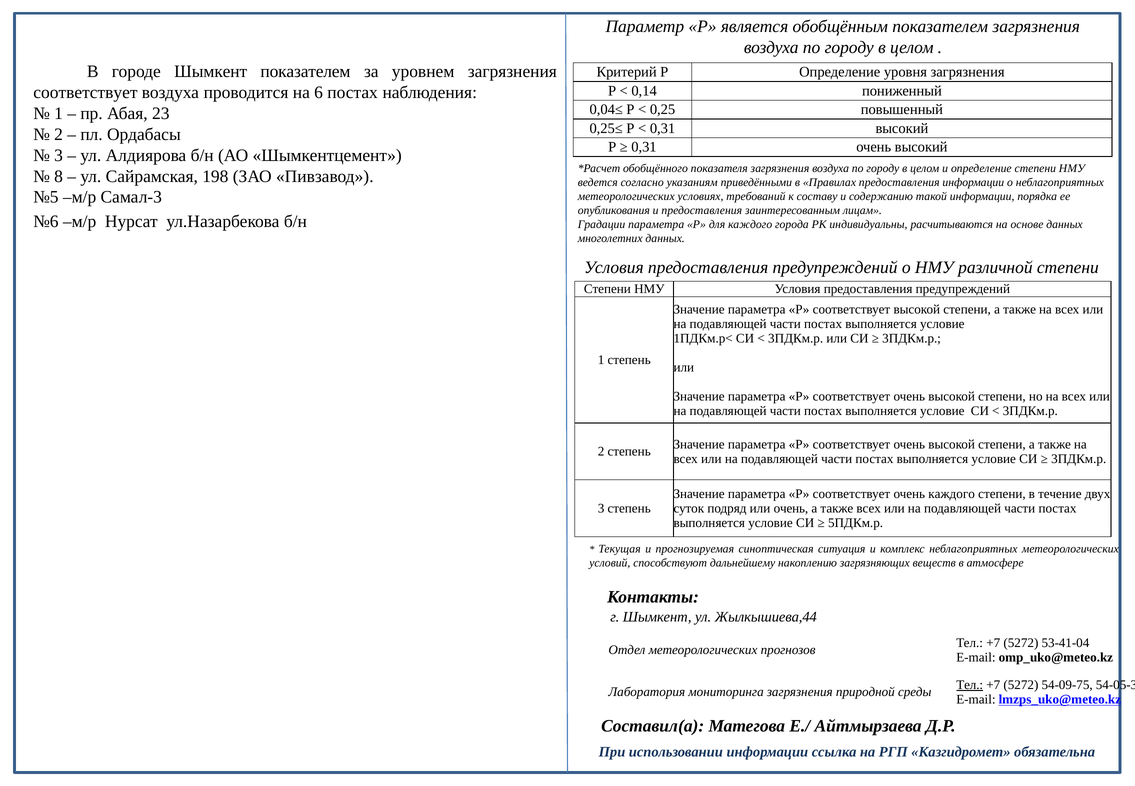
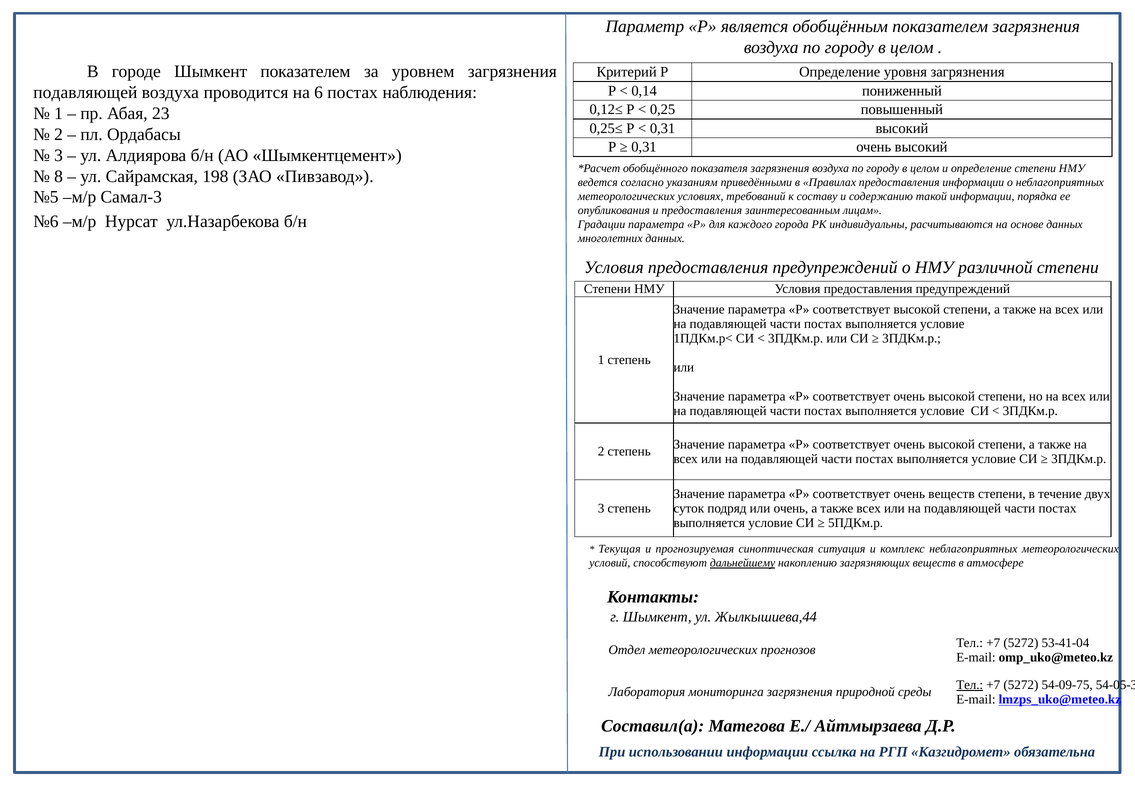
соответствует: соответствует -> подавляющей (85, 92)
0,04≤: 0,04≤ -> 0,12≤ (606, 109)
очень каждого: каждого -> веществ (952, 494)
дальнейшему underline: none -> present (743, 563)
